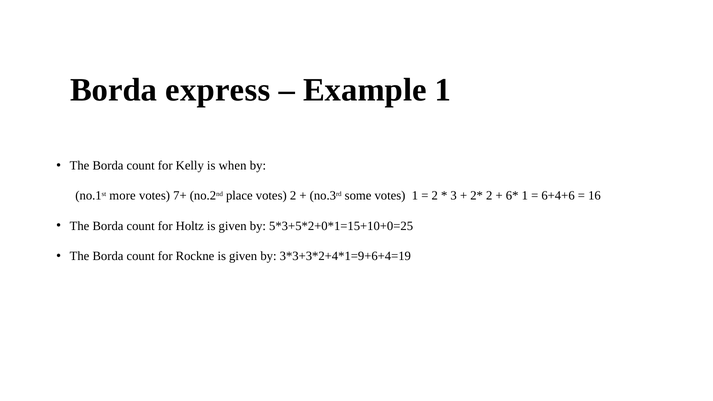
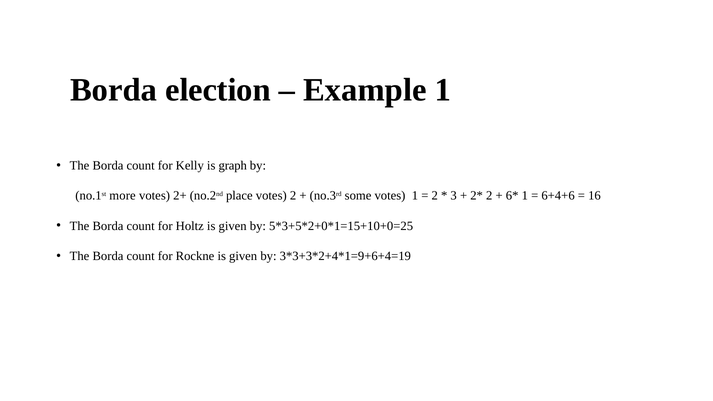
express: express -> election (218, 90)
when: when -> graph (233, 166)
7+: 7+ -> 2+ (180, 196)
